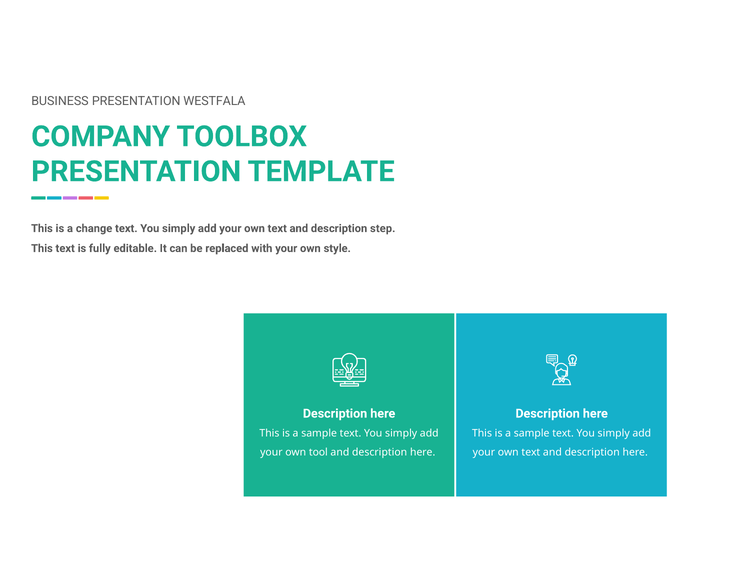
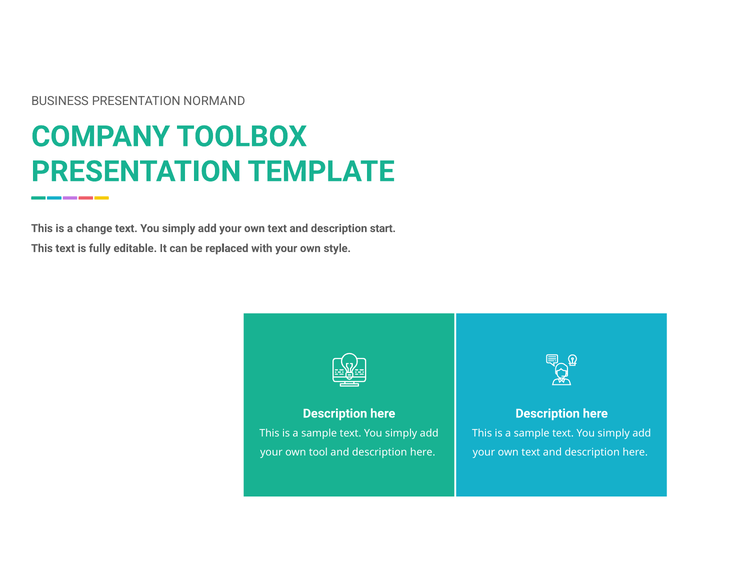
WESTFALA: WESTFALA -> NORMAND (214, 101)
step: step -> start (383, 228)
